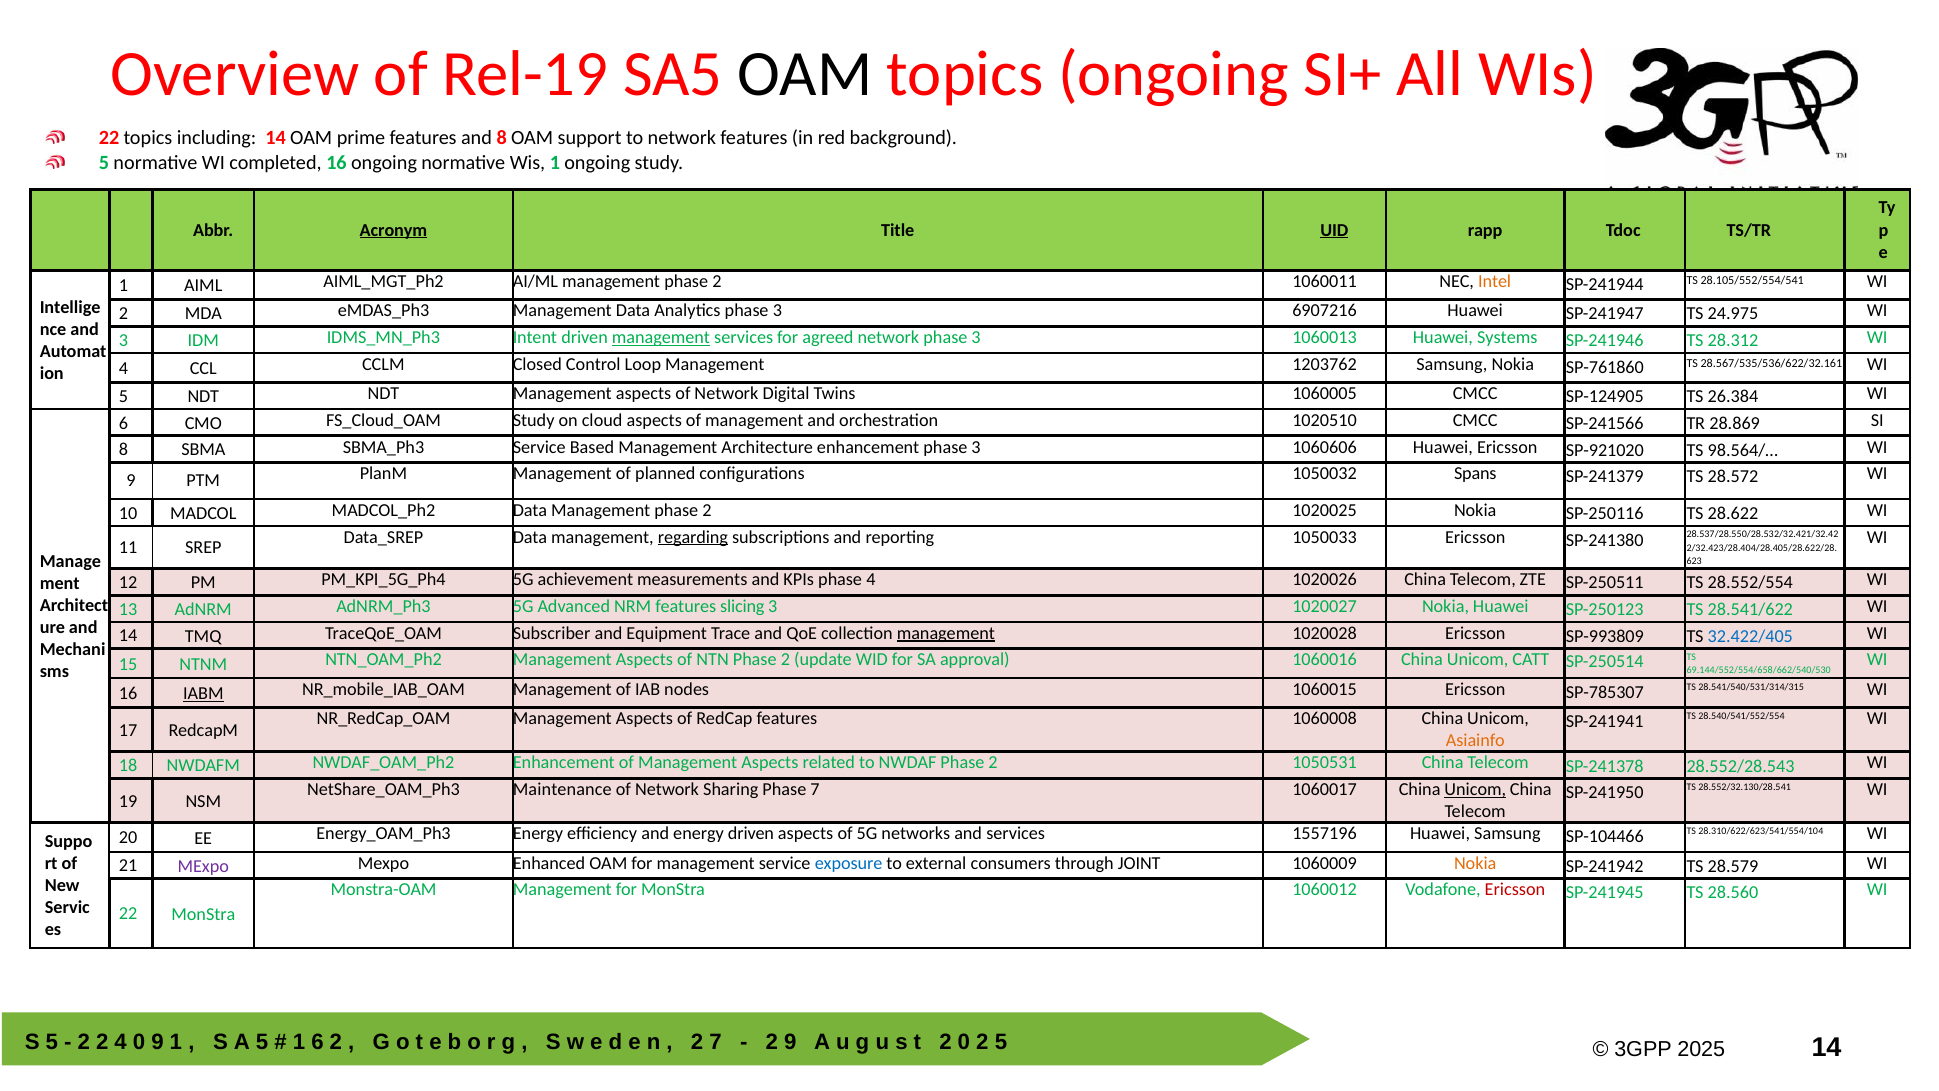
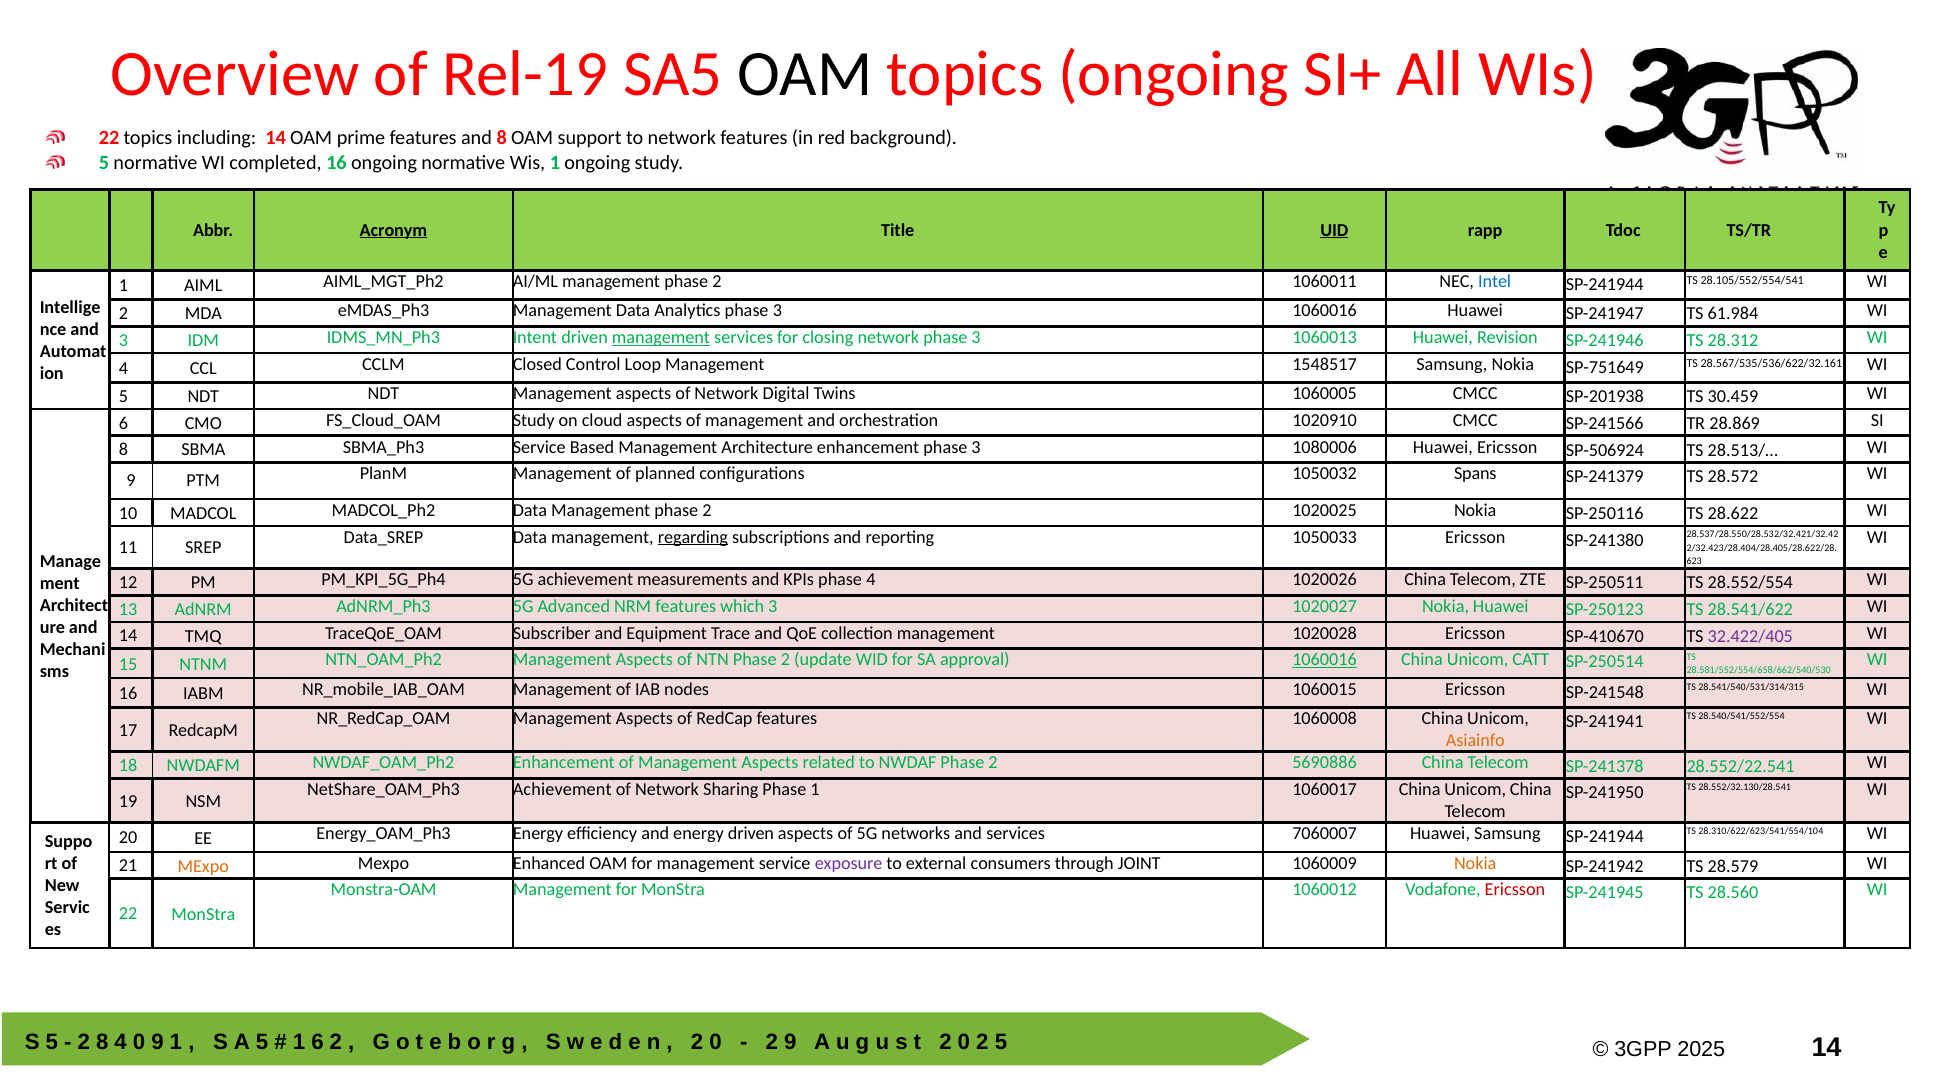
Intel colour: orange -> blue (1495, 282)
3 6907216: 6907216 -> 1060016 (1324, 311)
24.975: 24.975 -> 61.984 (1733, 314)
agreed: agreed -> closing (828, 338)
Systems: Systems -> Revision (1507, 338)
1203762: 1203762 -> 1548517 (1324, 364)
SP-761860: SP-761860 -> SP-751649 (1605, 367)
SP-124905: SP-124905 -> SP-201938 (1605, 397)
26.384: 26.384 -> 30.459 (1733, 397)
1020510: 1020510 -> 1020910 (1324, 420)
1060606: 1060606 -> 1080006 (1324, 447)
SP-921020: SP-921020 -> SP-506924 (1605, 450)
98.564/…: 98.564/… -> 28.513/… (1743, 450)
slicing: slicing -> which (742, 606)
management underline: present -> none (946, 633)
SP-993809: SP-993809 -> SP-410670 (1605, 636)
32.422/405 colour: blue -> purple (1750, 636)
1060016 underline: none -> present (1324, 660)
69.144/552/554/658/662/540/530: 69.144/552/554/658/662/540/530 -> 28.581/552/554/658/662/540/530 (1759, 670)
IABM underline: present -> none (203, 693)
SP-785307: SP-785307 -> SP-241548 (1605, 692)
1050531: 1050531 -> 5690886 (1324, 763)
28.552/28.543: 28.552/28.543 -> 28.552/22.541 (1741, 766)
Maintenance: Maintenance -> Achievement (562, 789)
Phase 7: 7 -> 1 (815, 789)
Unicom underline: present -> none (1475, 789)
1557196: 1557196 -> 7060007 (1324, 834)
Samsung SP-104466: SP-104466 -> SP-241944 (1605, 837)
MExpo colour: purple -> orange (203, 866)
exposure colour: blue -> purple (849, 863)
2 2: 2 -> 8 (102, 1041)
7: 7 -> 0 (715, 1041)
